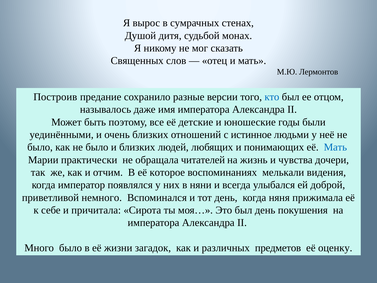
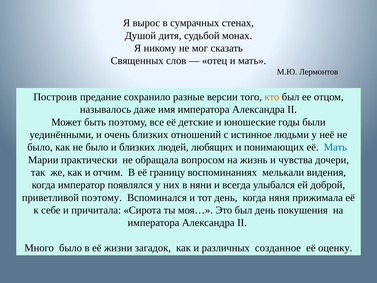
кто colour: blue -> orange (272, 97)
читателей: читателей -> вопросом (203, 160)
которое: которое -> границу (167, 172)
приветливой немного: немного -> поэтому (102, 197)
предметов: предметов -> созданное (278, 248)
